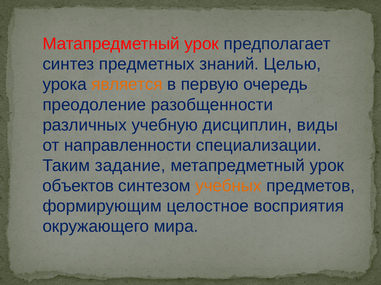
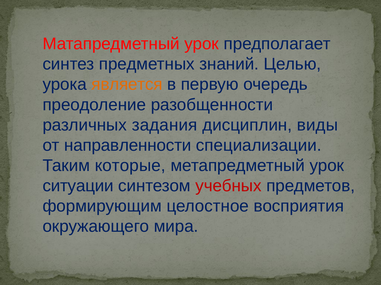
учебную: учебную -> задания (165, 125)
задание: задание -> которые (130, 166)
объектов: объектов -> ситуации (78, 186)
учебных colour: orange -> red (228, 186)
